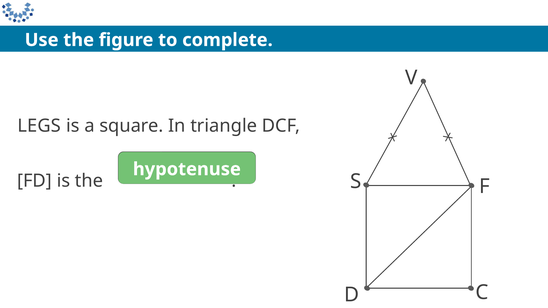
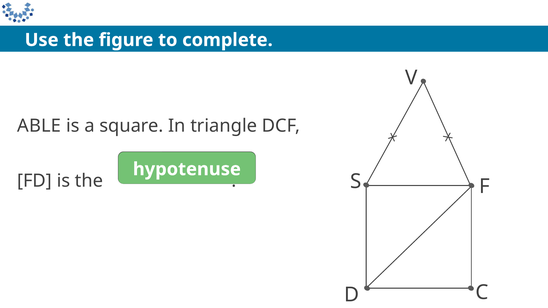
LEGS: LEGS -> ABLE (39, 126)
